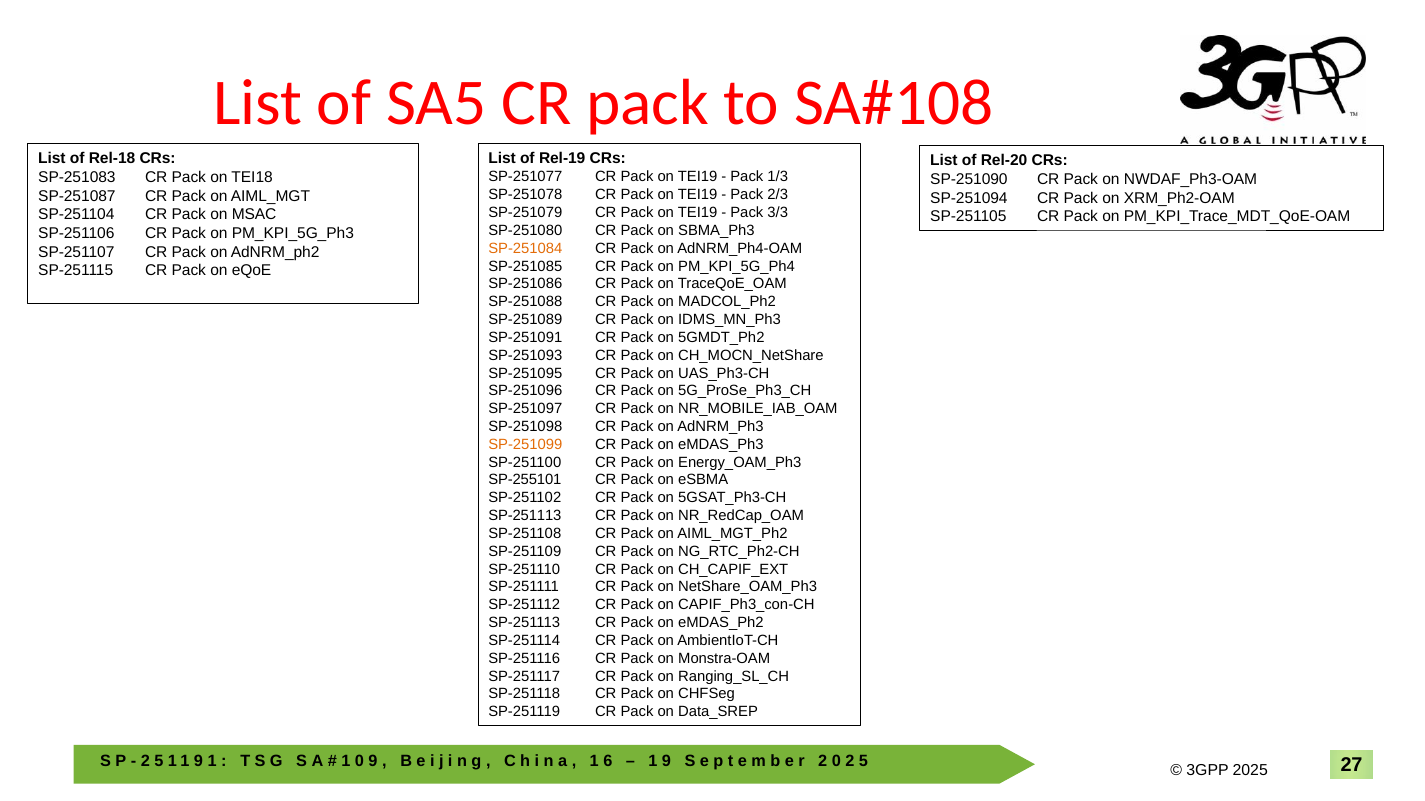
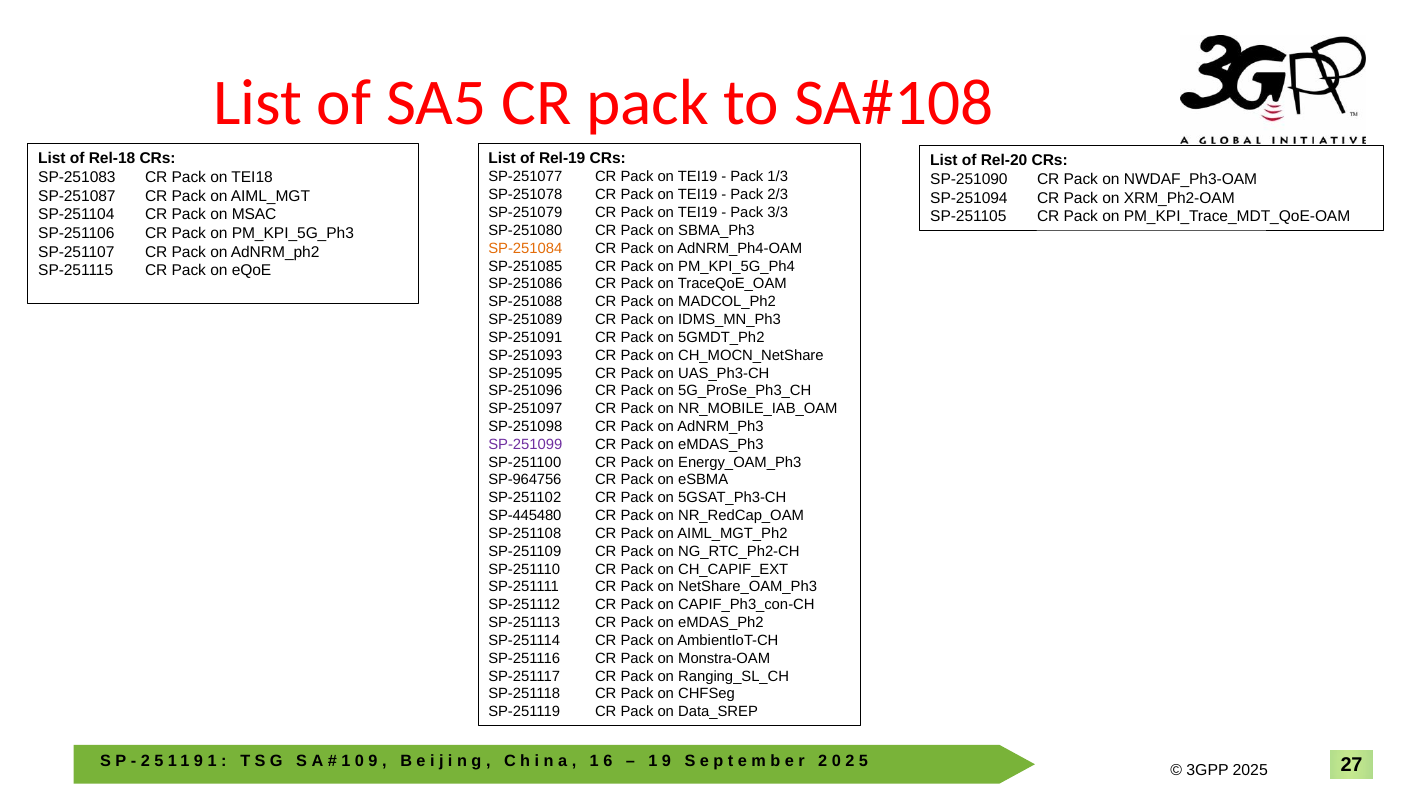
SP-251099 colour: orange -> purple (525, 445)
SP-255101: SP-255101 -> SP-964756 (525, 480)
SP-251113: SP-251113 -> SP-445480 (525, 516)
